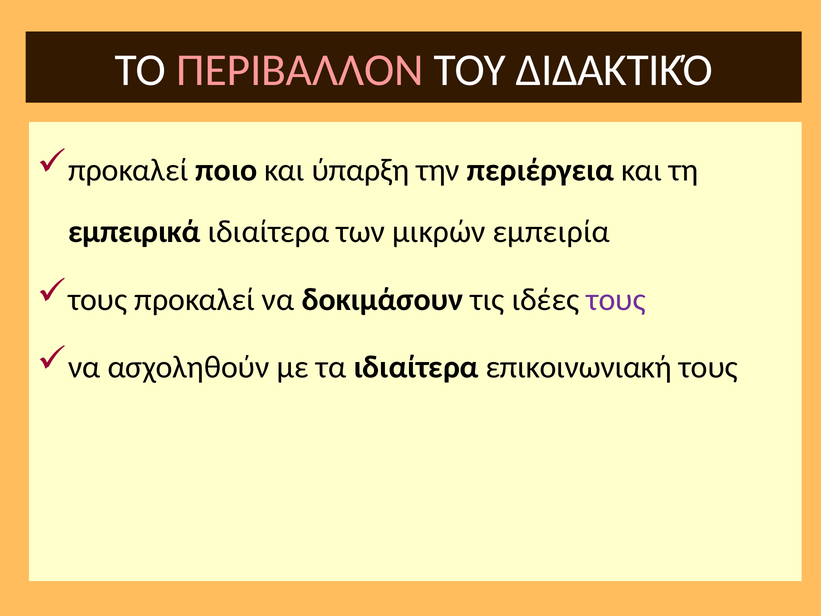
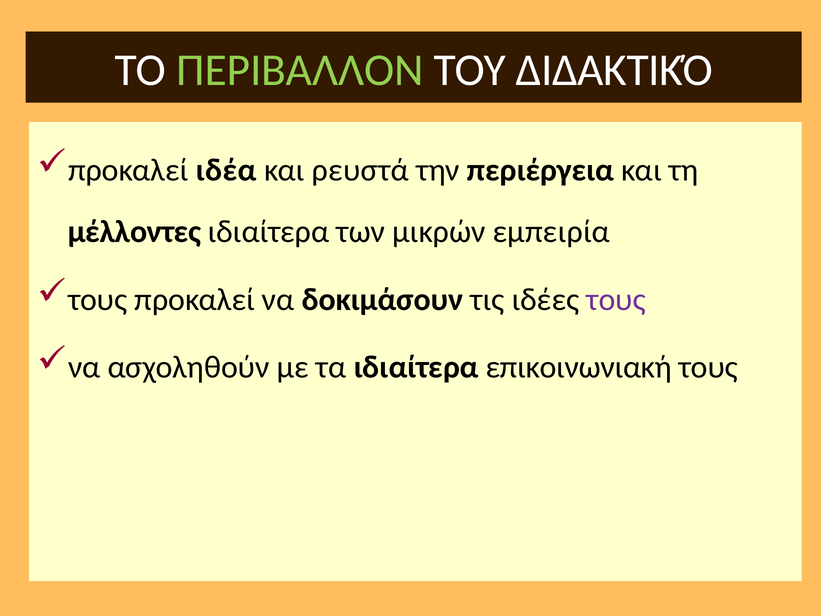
ΠΕΡΙΒΑΛΛΟΝ colour: pink -> light green (300, 70)
ποιο: ποιο -> ιδέα (226, 170)
ύπαρξη: ύπαρξη -> ρευστά (360, 170)
εμπειρικά: εμπειρικά -> μέλλοντες (134, 232)
